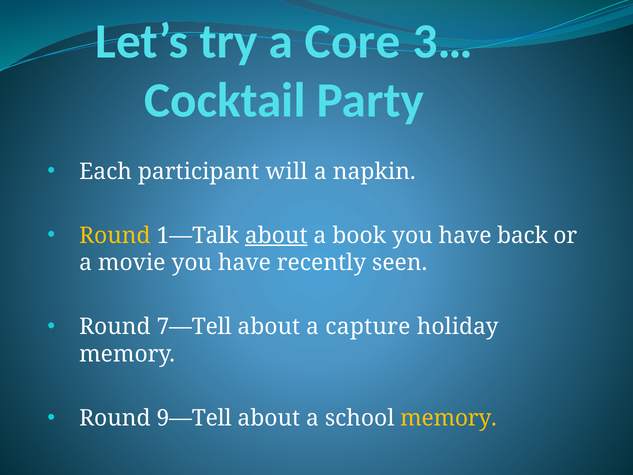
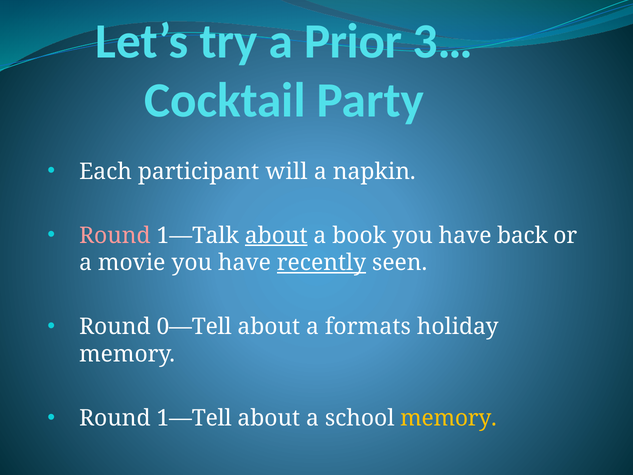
Core: Core -> Prior (353, 41)
Round colour: yellow -> pink (115, 235)
recently underline: none -> present (321, 263)
7—Tell: 7—Tell -> 0—Tell (194, 327)
capture: capture -> formats (368, 327)
9—Tell: 9—Tell -> 1—Tell (194, 418)
